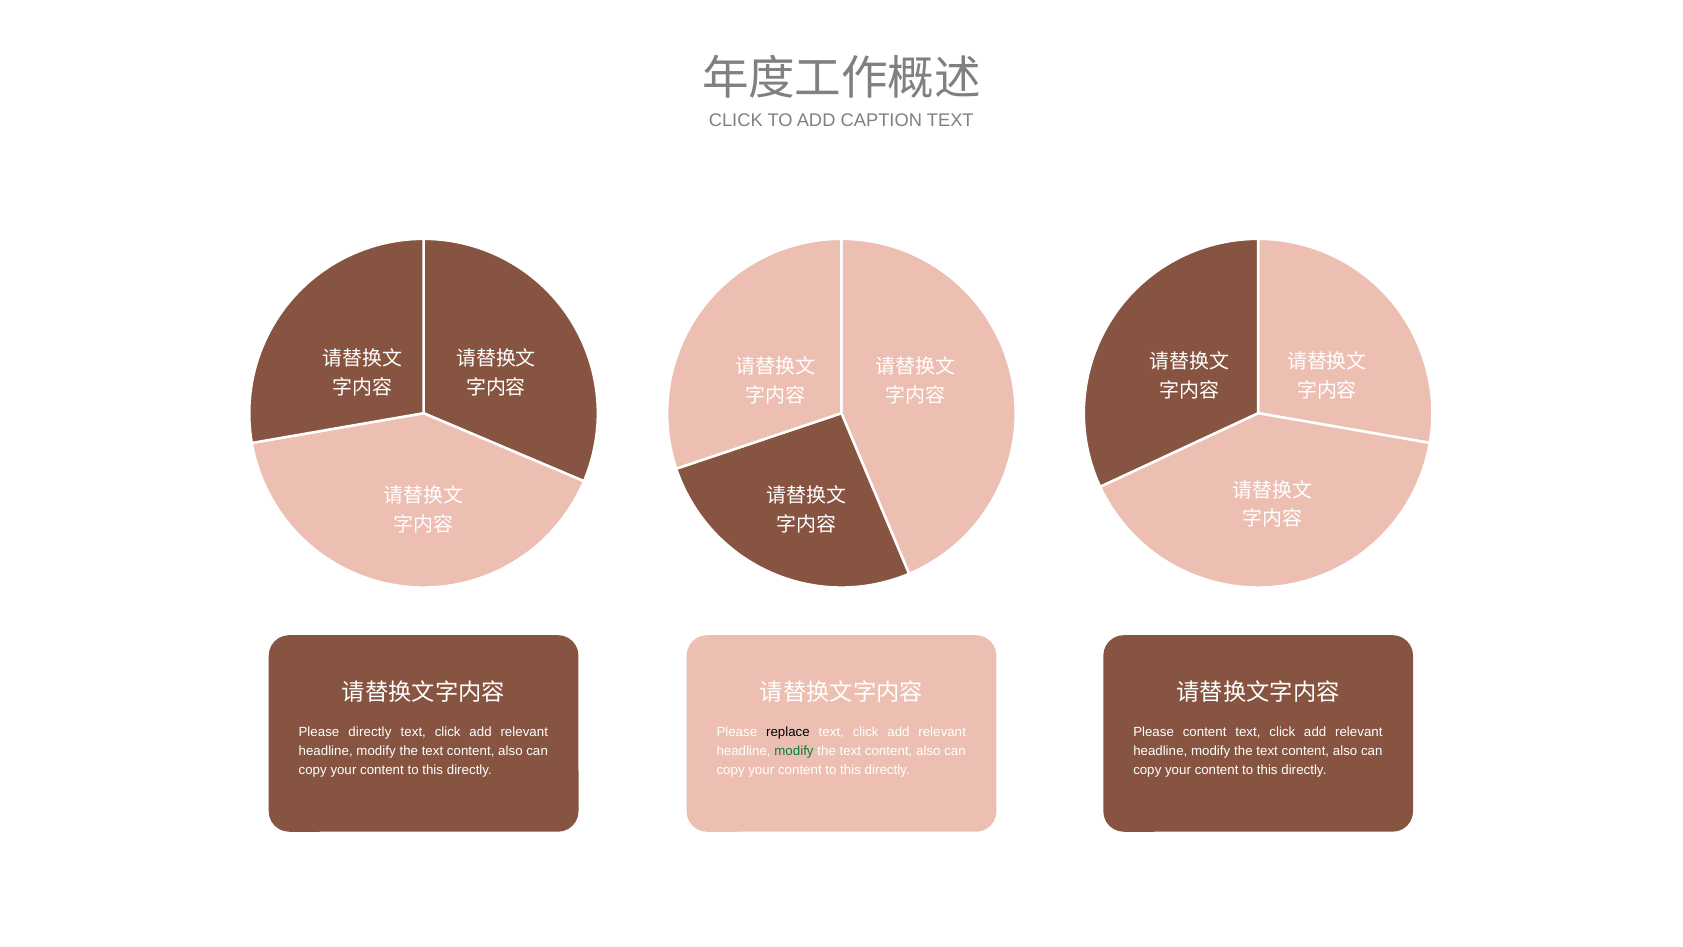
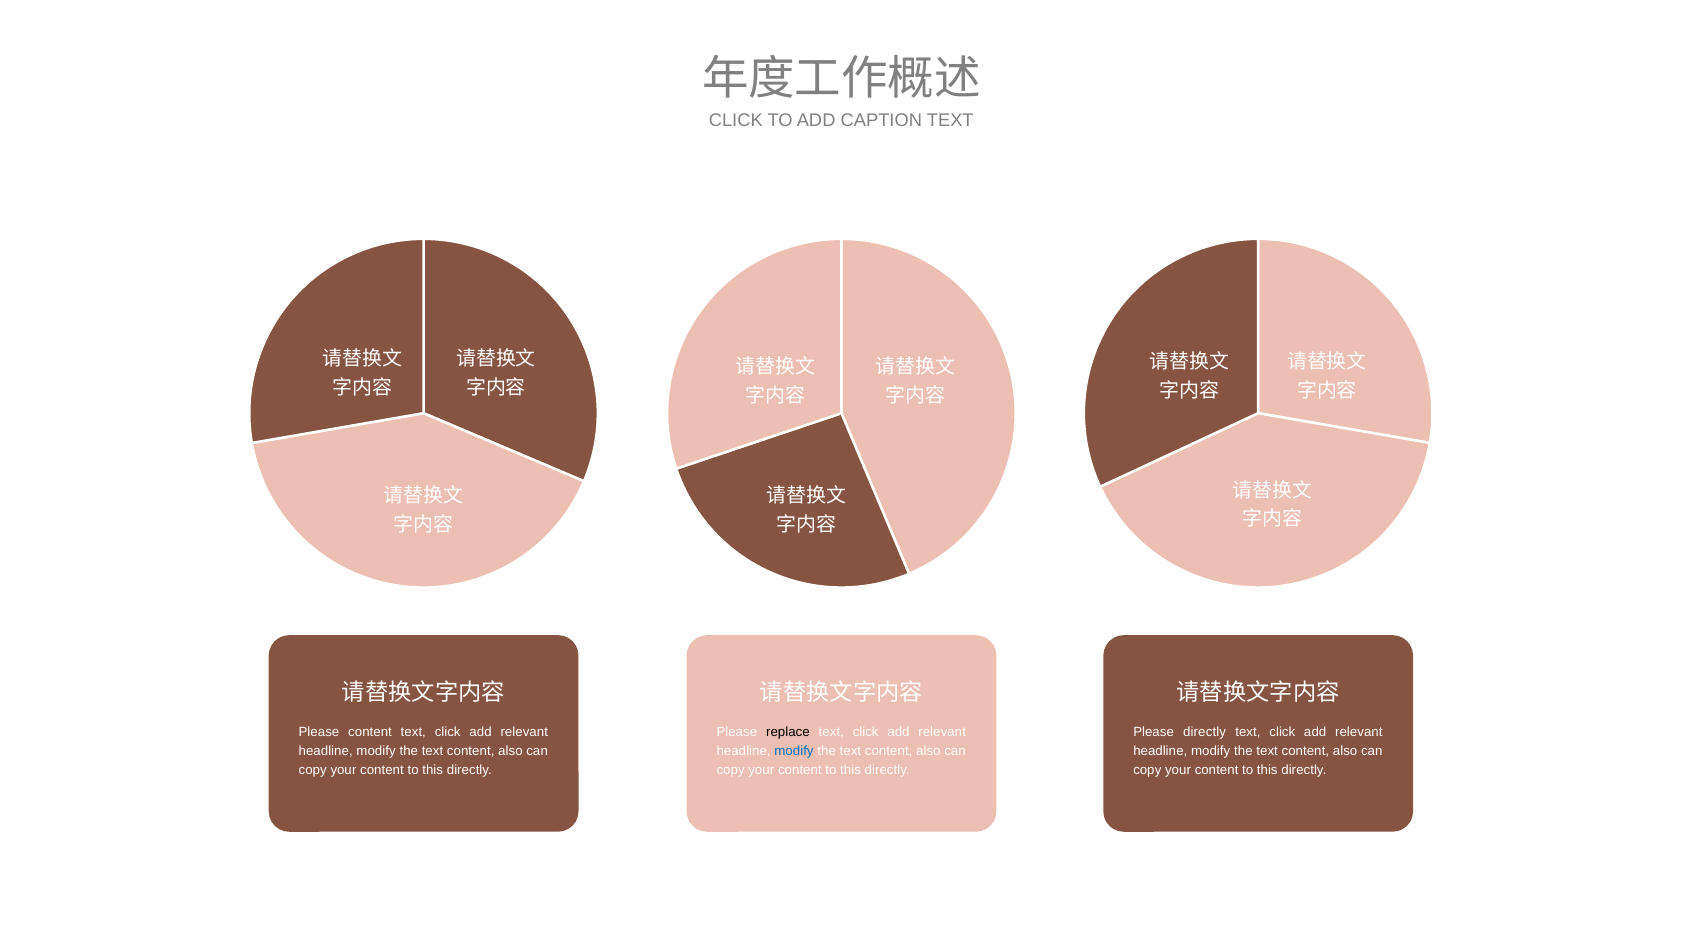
Please directly: directly -> content (370, 732)
Please content: content -> directly (1205, 732)
modify colour: green -> blue (794, 751)
